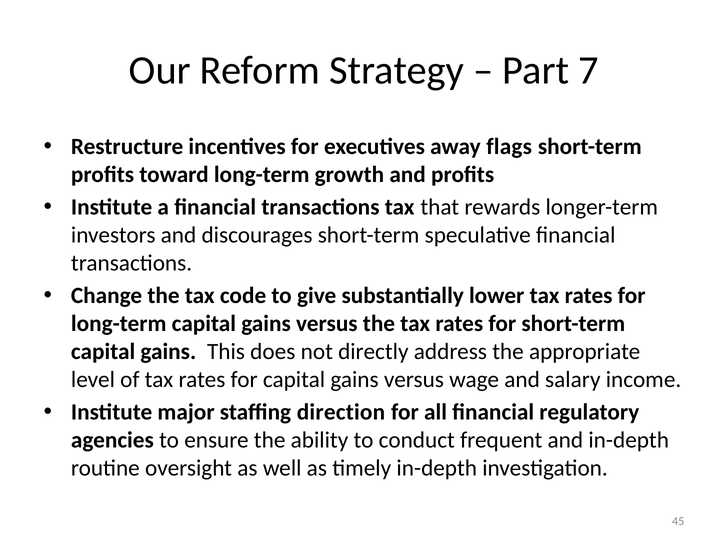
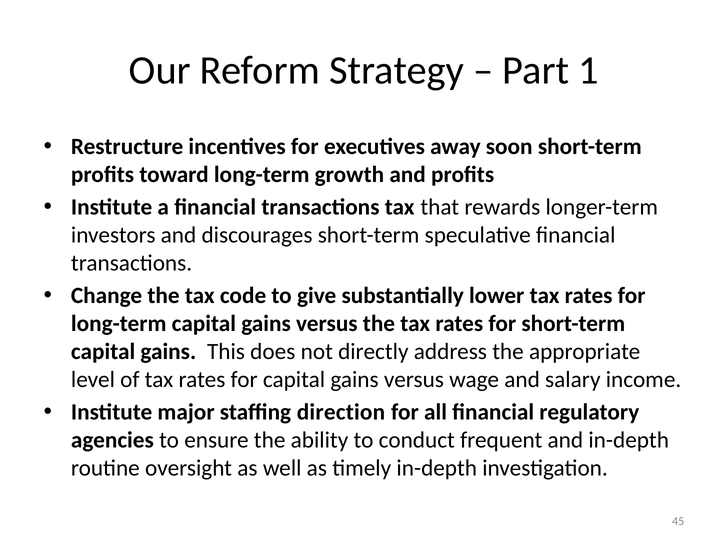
7: 7 -> 1 (589, 70)
flags: flags -> soon (509, 147)
